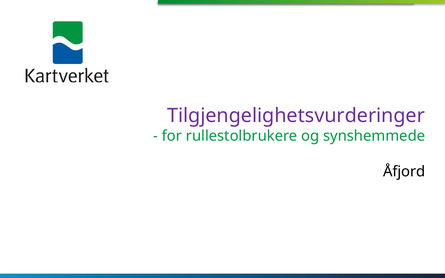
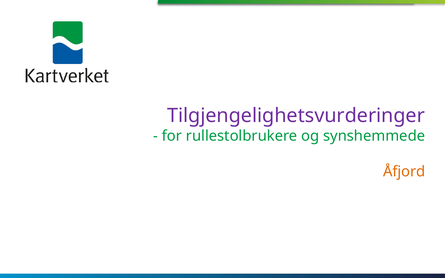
Åfjord colour: black -> orange (404, 172)
